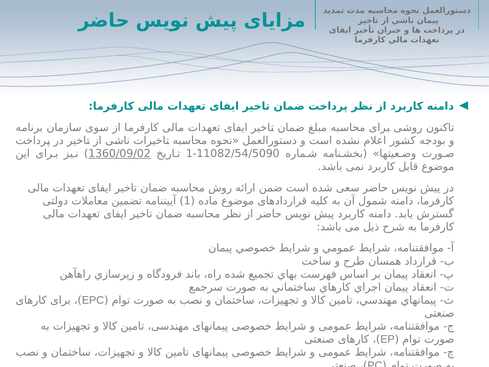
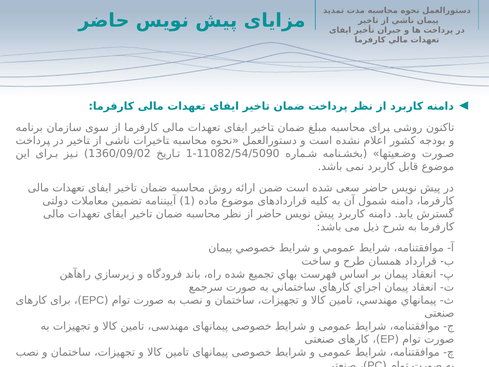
1360/09/02 underline: present -> none (119, 153)
